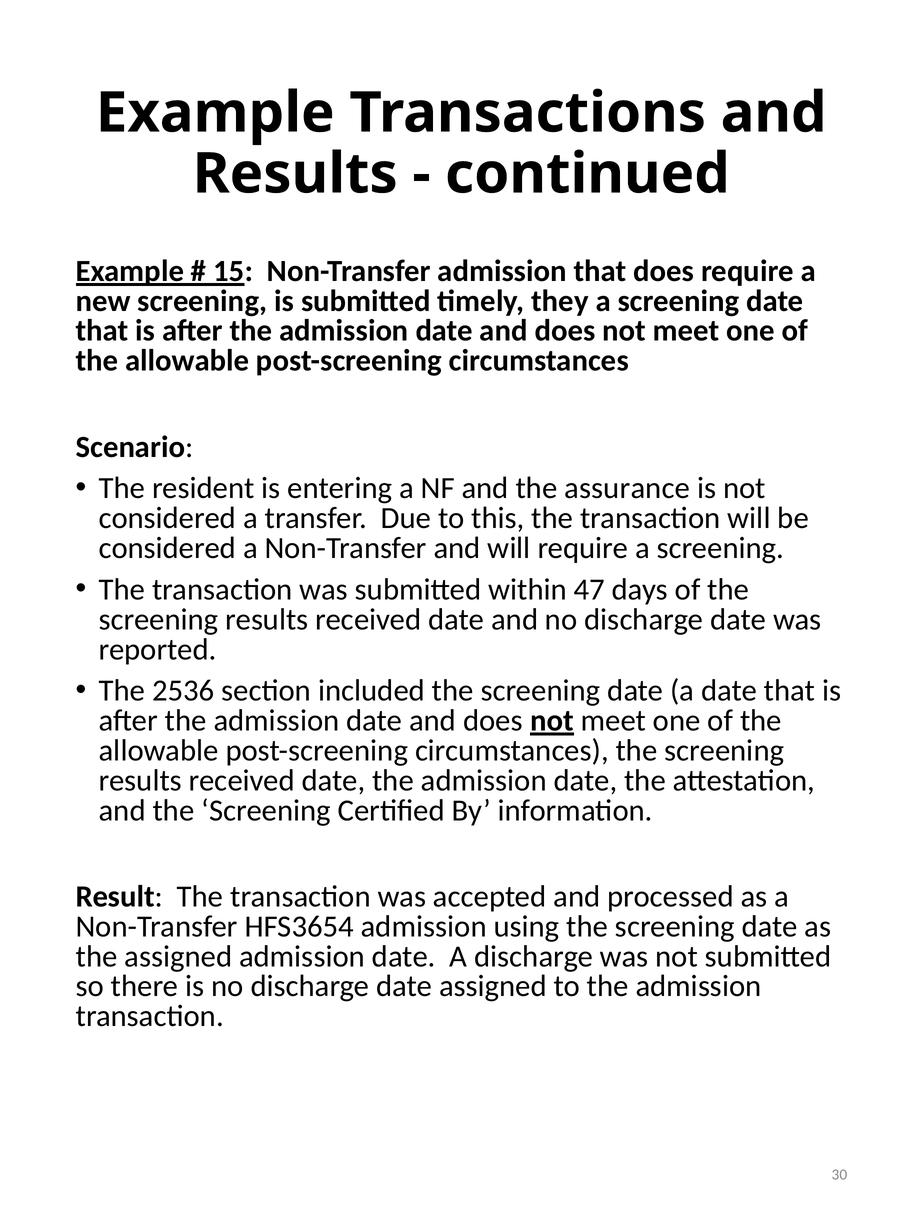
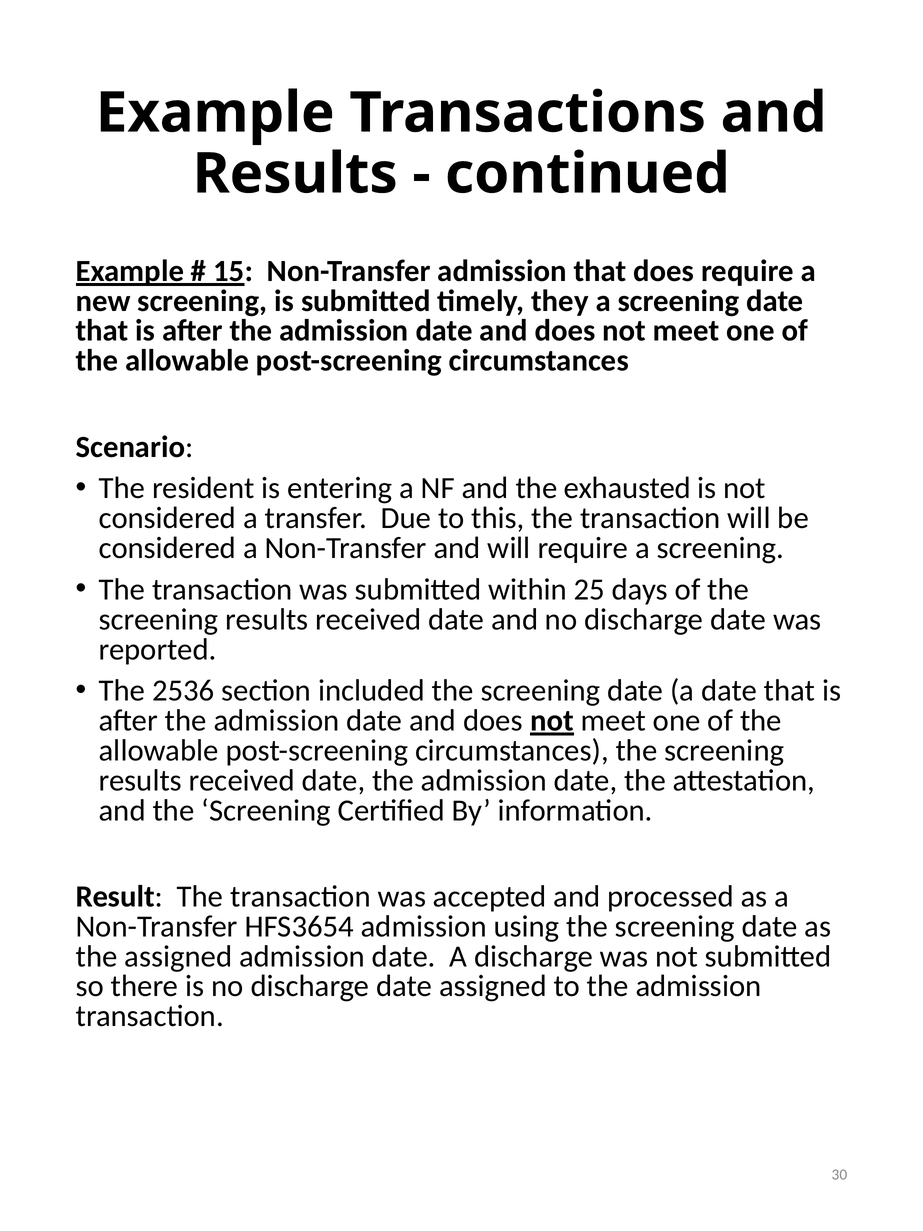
assurance: assurance -> exhausted (627, 488)
47: 47 -> 25 (589, 589)
